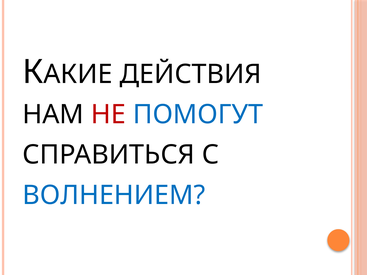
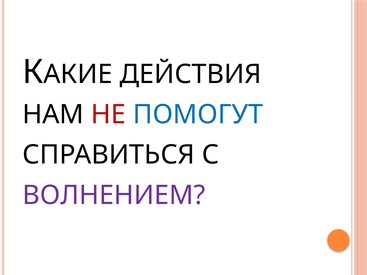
ВОЛНЕНИЕМ colour: blue -> purple (114, 195)
